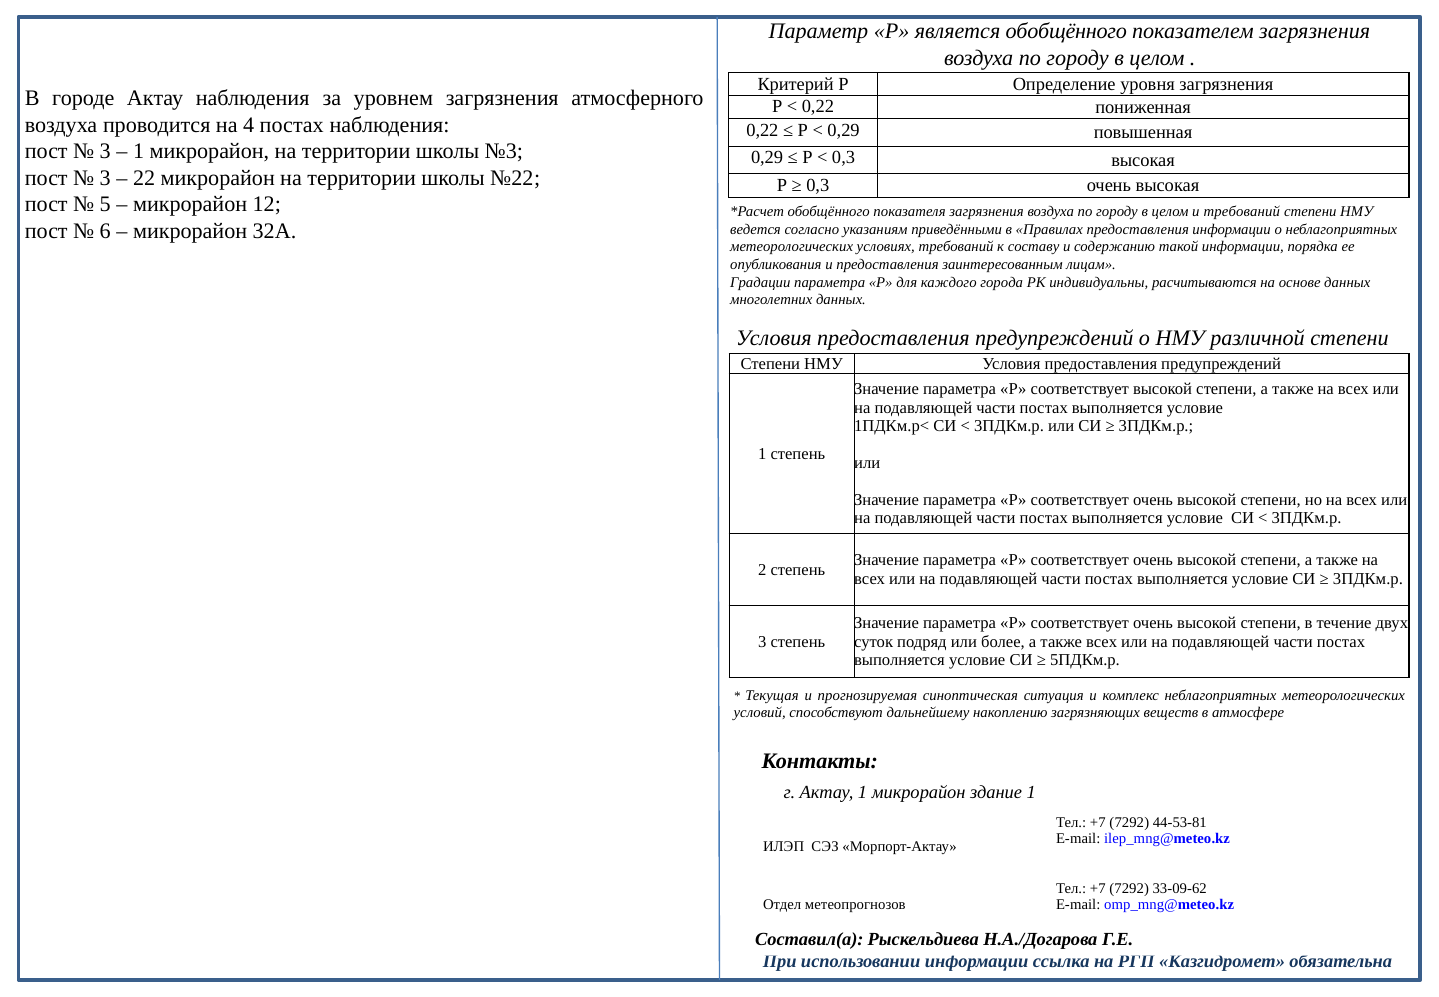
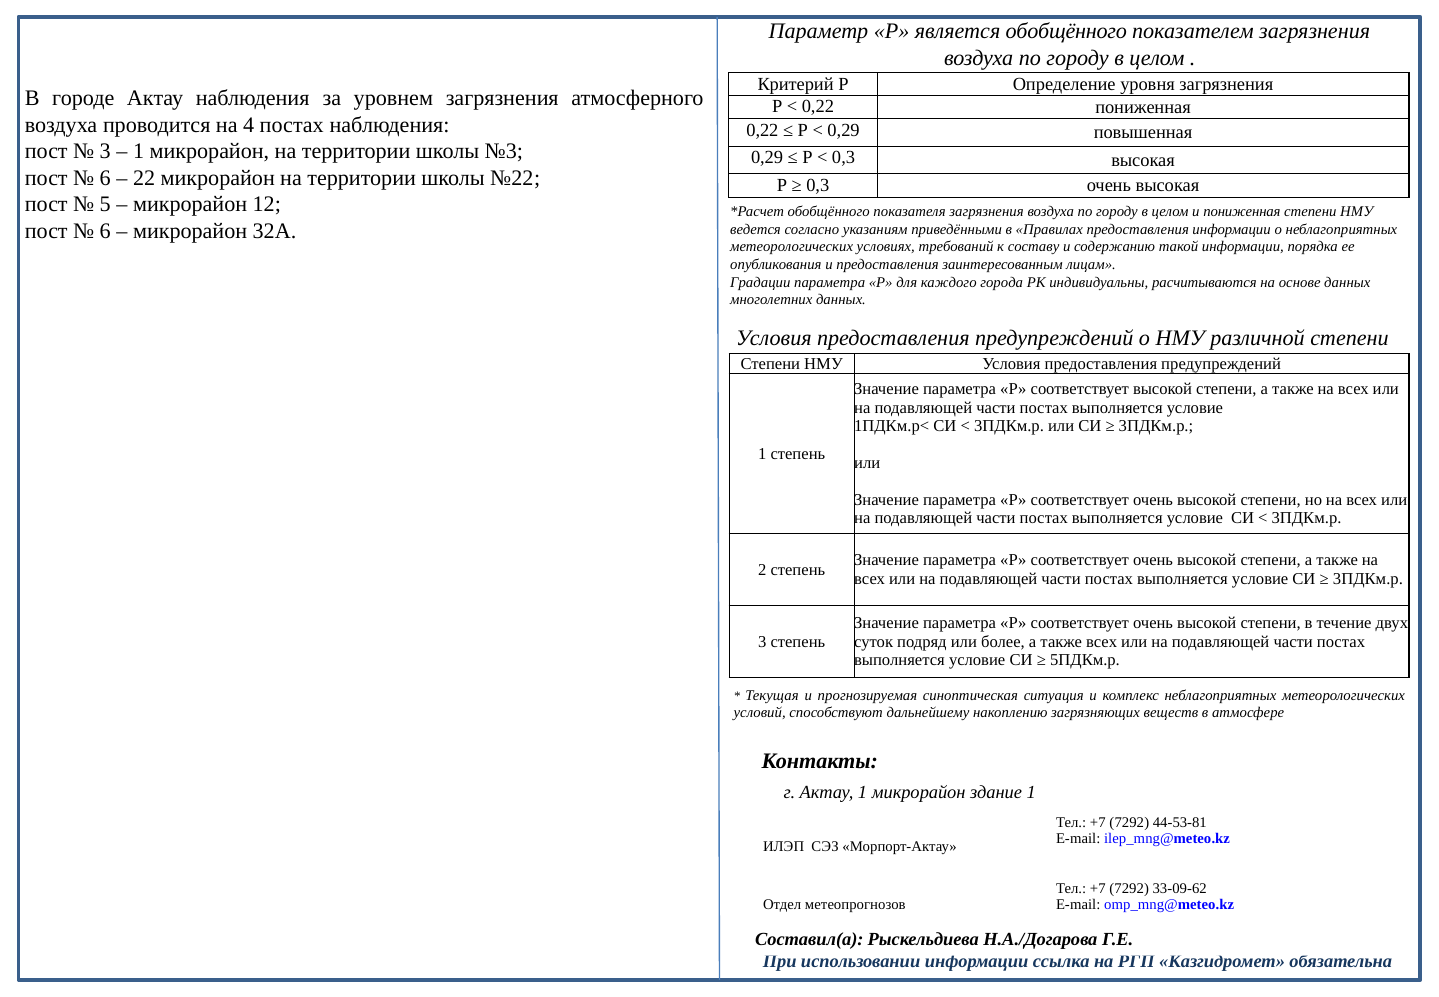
3: 3 -> 6 (105, 178)
и требований: требований -> пониженная (1242, 211)
